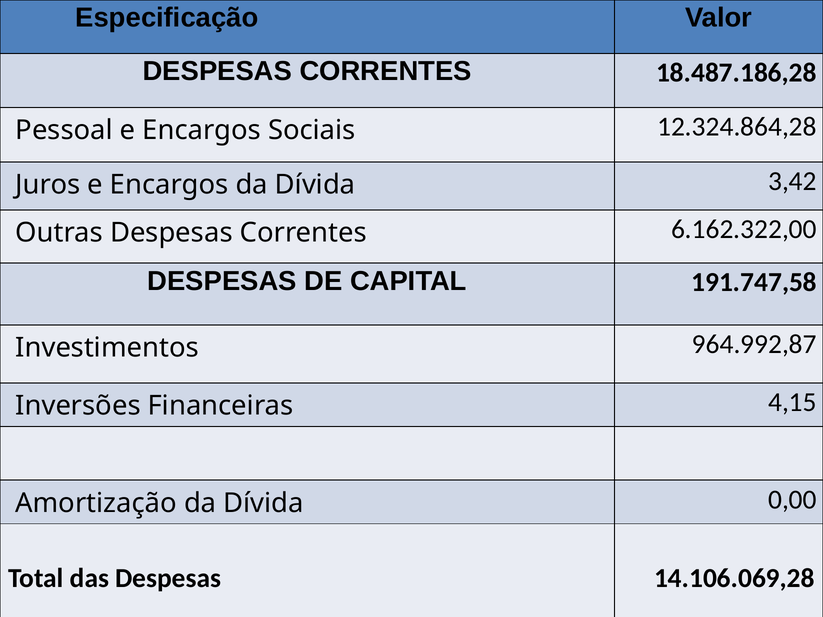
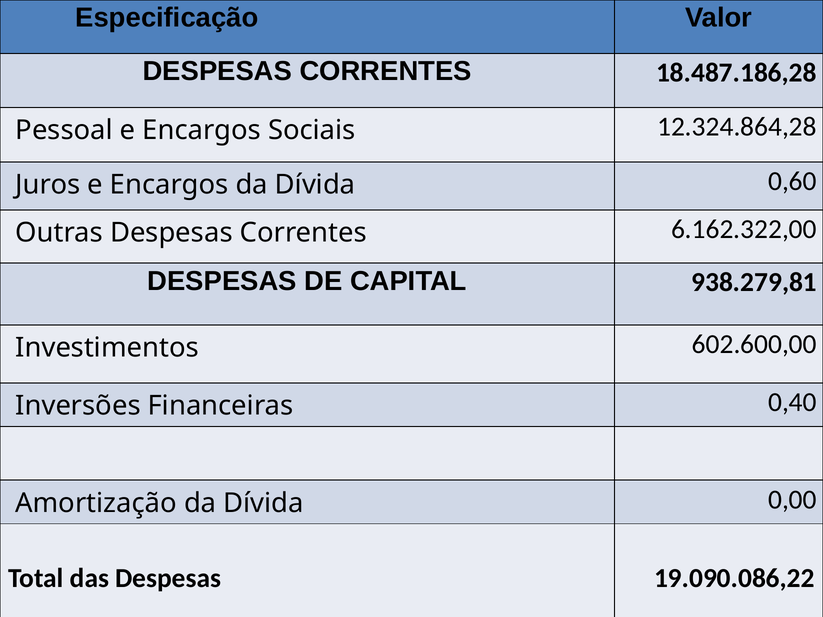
3,42: 3,42 -> 0,60 (793, 181)
191.747,58: 191.747,58 -> 938.279,81 (754, 283)
964.992,87: 964.992,87 -> 602.600,00 (754, 344)
4,15: 4,15 -> 0,40 (793, 403)
14.106.069,28: 14.106.069,28 -> 19.090.086,22 (734, 579)
